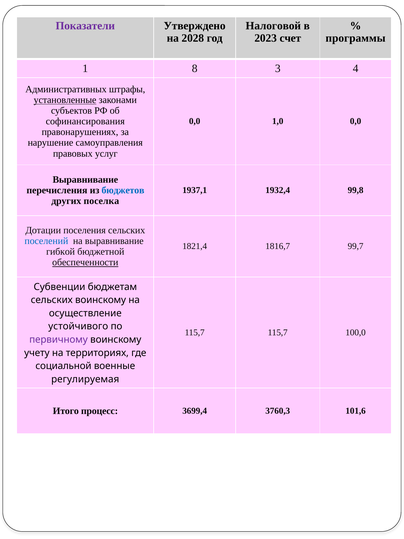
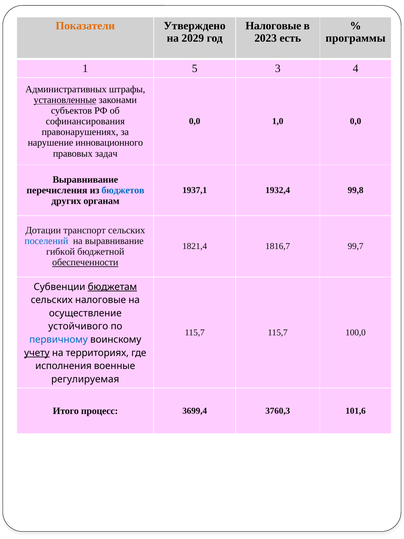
Показатели colour: purple -> orange (85, 26)
Налоговой: Налоговой -> Налоговые (273, 26)
2028: 2028 -> 2029 (193, 38)
счет: счет -> есть (290, 38)
8: 8 -> 5 (195, 68)
самоуправления: самоуправления -> инновационного (109, 143)
услуг: услуг -> задач (106, 153)
поселка: поселка -> органам (101, 201)
поселения: поселения -> транспорт (85, 230)
бюджетам underline: none -> present (112, 287)
сельских воинскому: воинскому -> налоговые (101, 300)
первичному colour: purple -> blue (59, 339)
учету underline: none -> present (37, 353)
социальной: социальной -> исполнения (63, 366)
